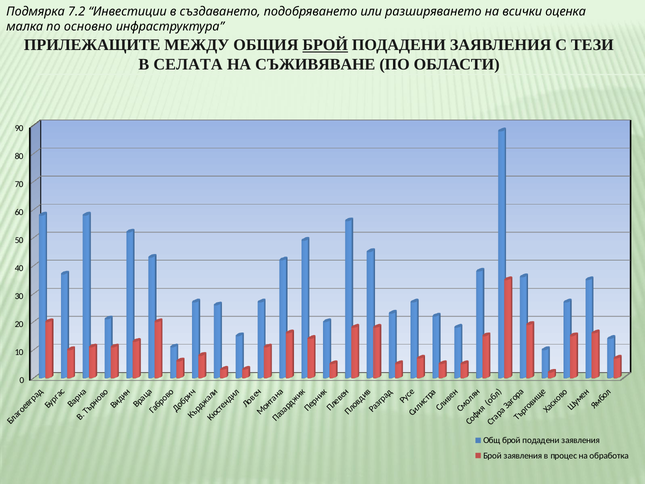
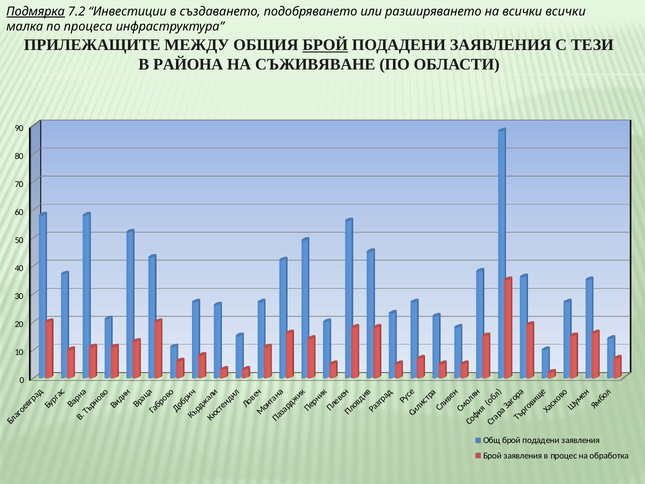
Подмярка underline: none -> present (36, 12)
всички оценка: оценка -> всички (566, 12)
основно: основно -> процеса (88, 27)
СЕЛАТА: СЕЛАТА -> РАЙОНА (188, 64)
